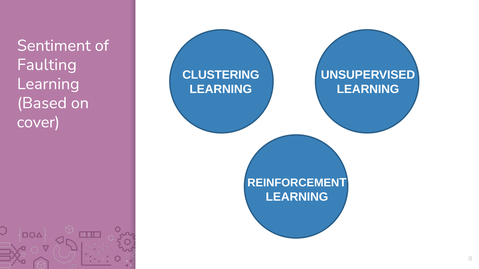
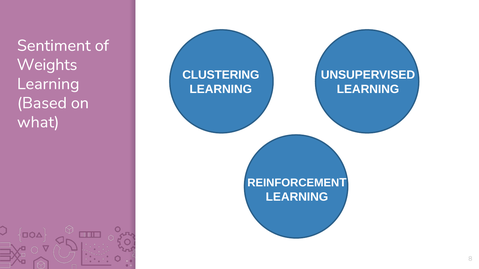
Faulting: Faulting -> Weights (47, 65)
cover: cover -> what (38, 122)
